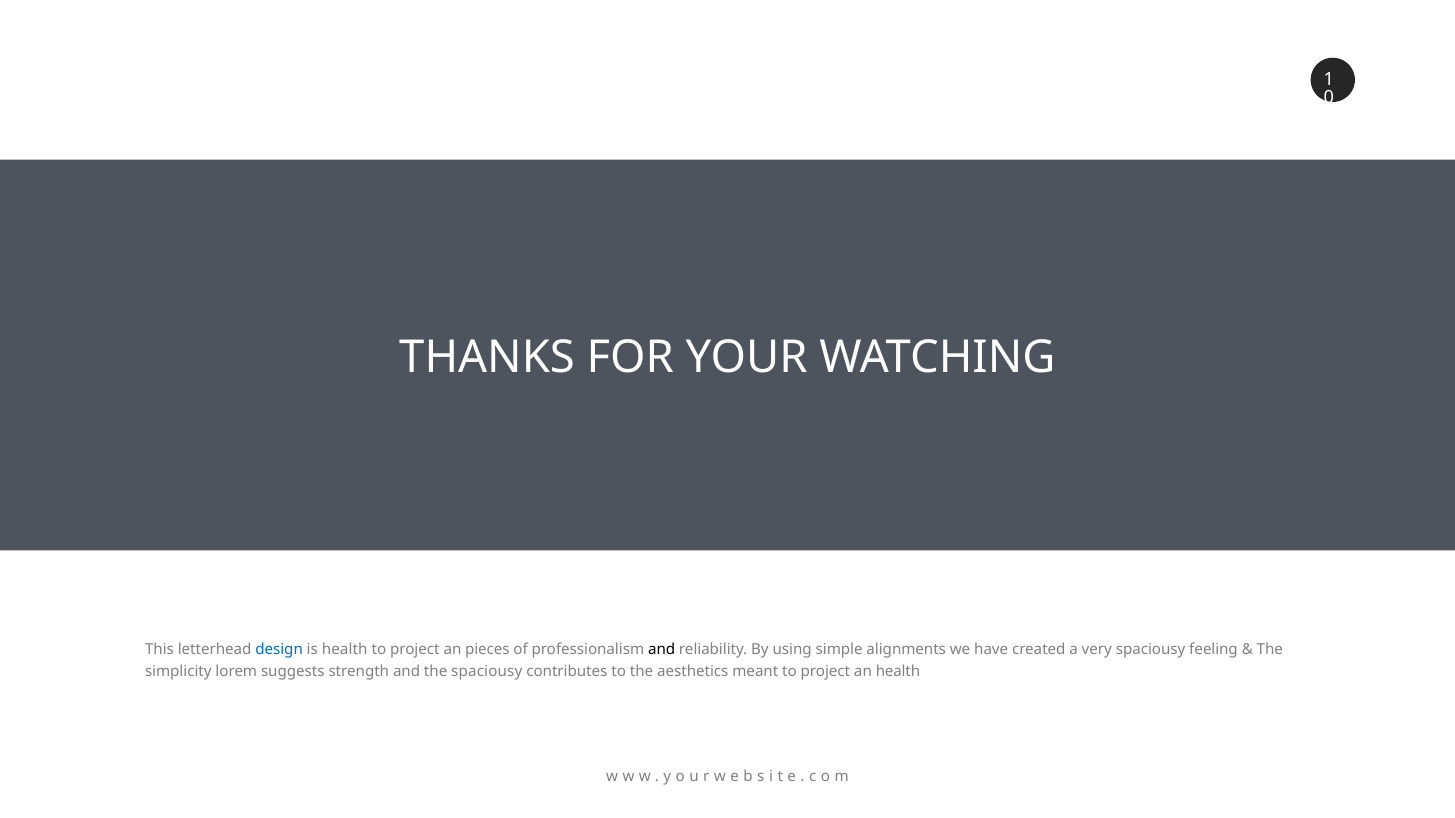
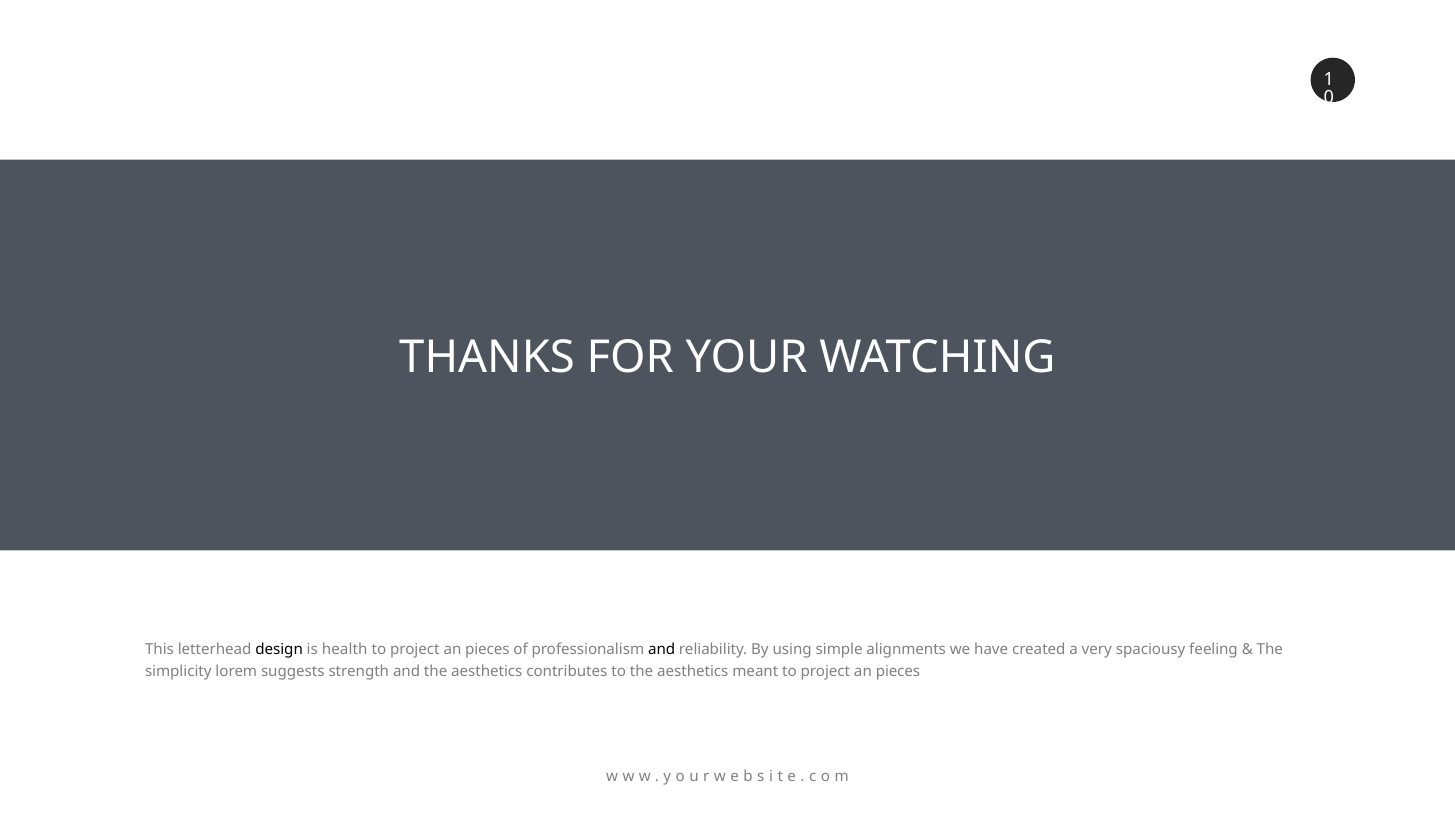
design colour: blue -> black (279, 650)
and the spaciousy: spaciousy -> aesthetics (487, 672)
health: health -> pieces (898, 672)
